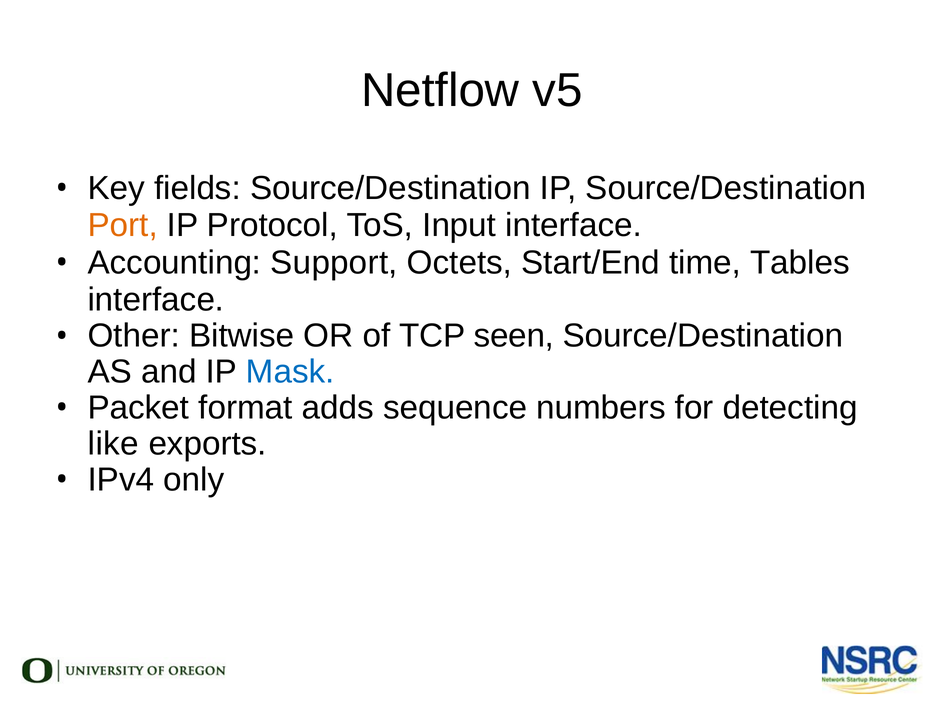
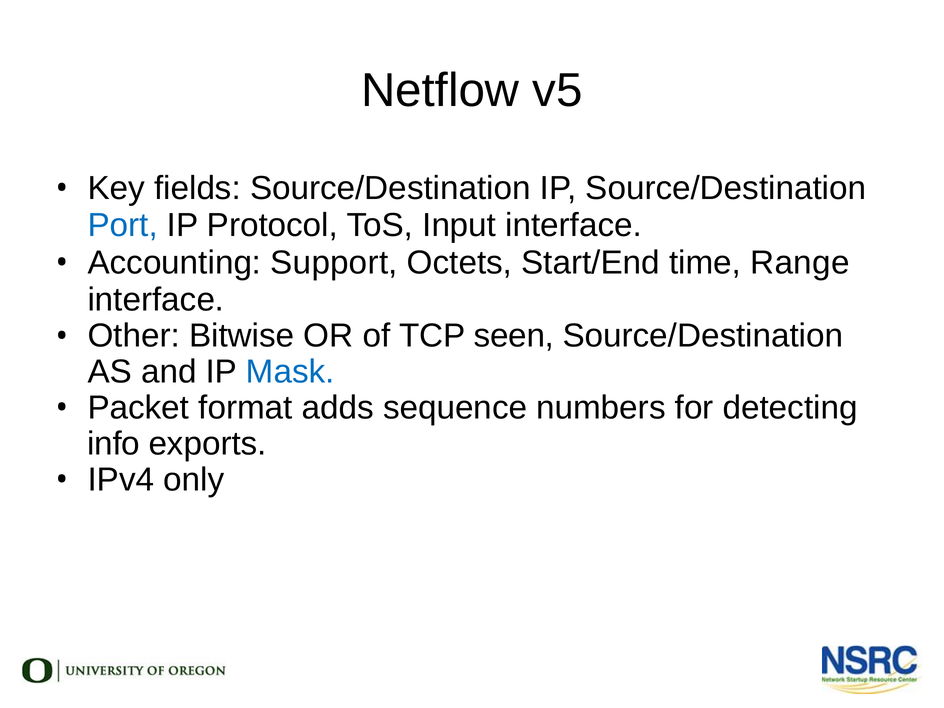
Port colour: orange -> blue (123, 225)
Tables: Tables -> Range (800, 263)
like: like -> info (114, 444)
